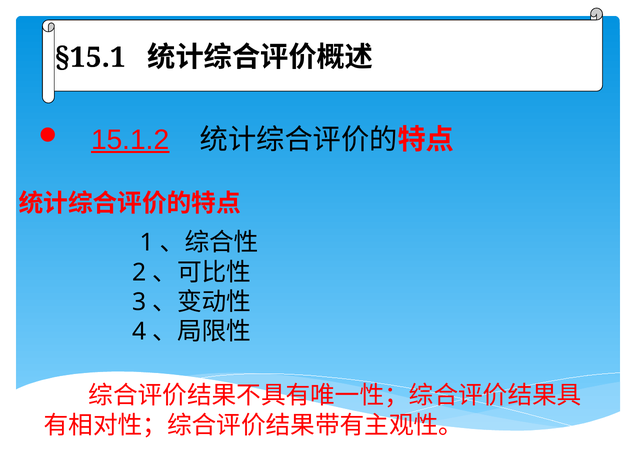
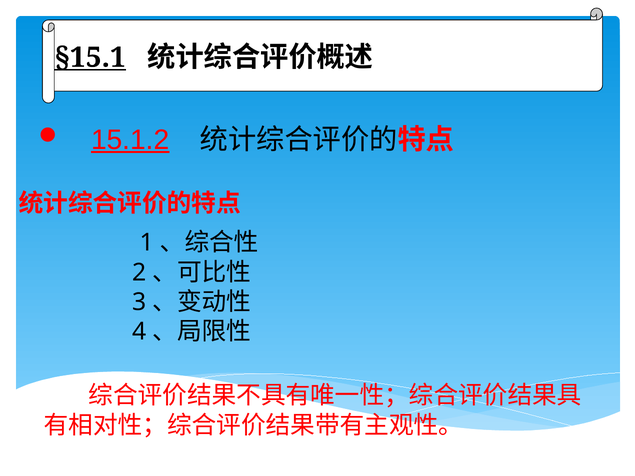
§15.1 underline: none -> present (90, 58)
